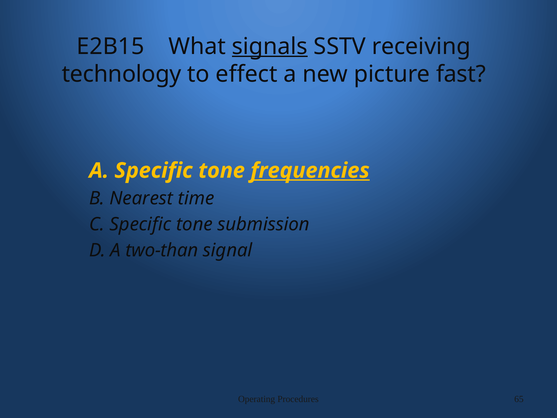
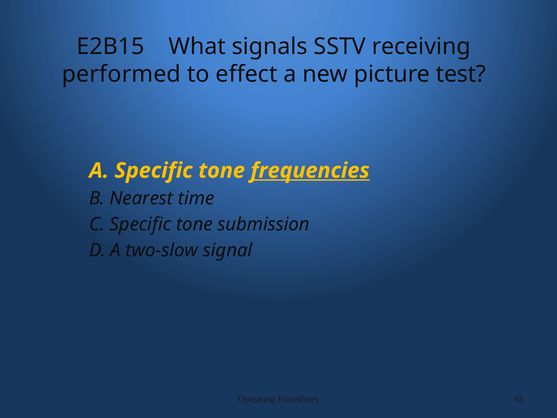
signals underline: present -> none (270, 46)
technology: technology -> performed (121, 74)
fast: fast -> test (461, 74)
two-than: two-than -> two-slow (162, 250)
